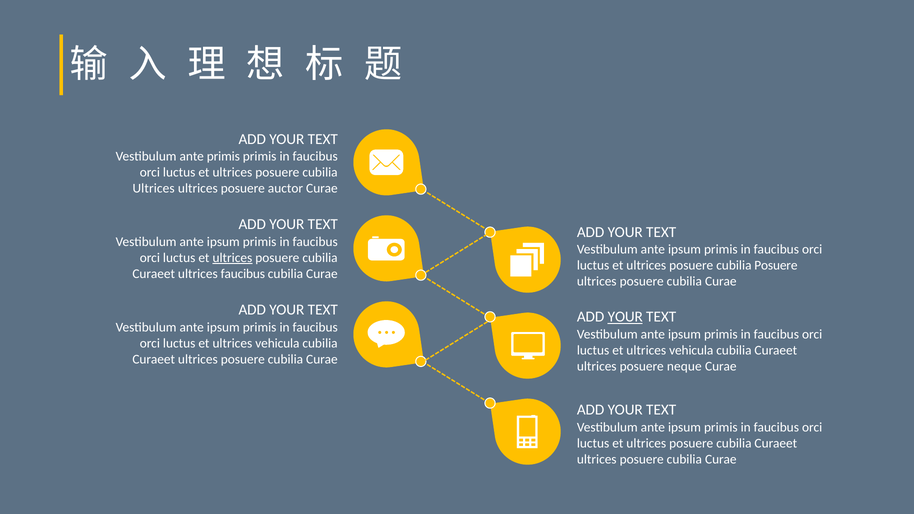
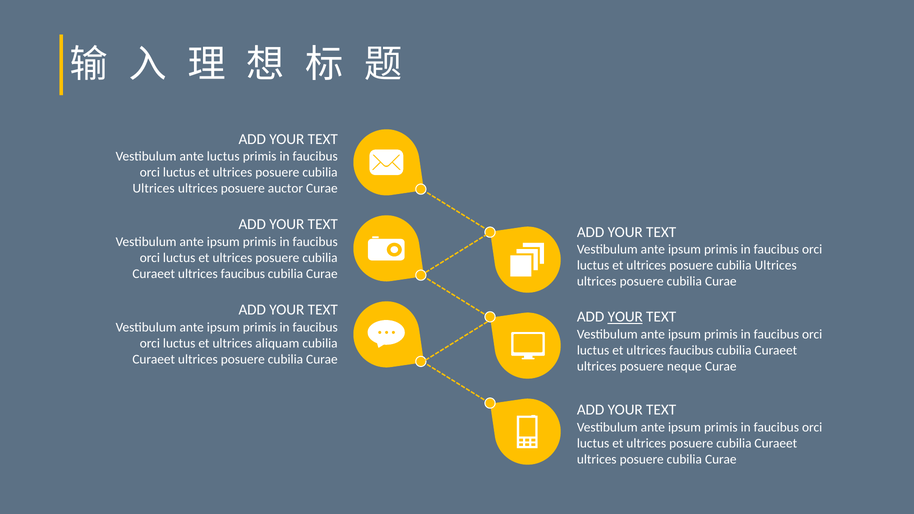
ante primis: primis -> luctus (223, 157)
ultrices underline: present -> none (232, 258)
Posuere: Posuere -> Ultrices (776, 266)
vehicula: vehicula -> aliquam (277, 343)
vehicula: vehicula -> faucibus (691, 350)
